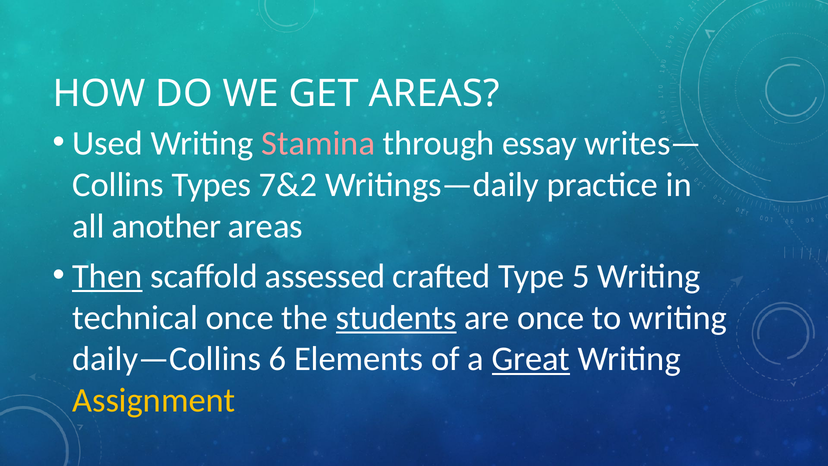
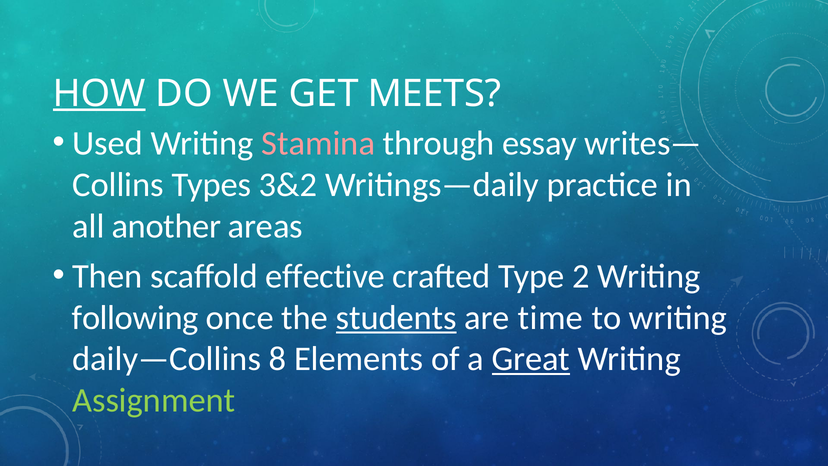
HOW underline: none -> present (99, 93)
GET AREAS: AREAS -> MEETS (434, 93)
7&2: 7&2 -> 3&2 (288, 185)
Then underline: present -> none (107, 276)
assessed: assessed -> effective (325, 276)
5: 5 -> 2 (581, 276)
technical: technical -> following (135, 317)
are once: once -> time (551, 317)
6: 6 -> 8 (278, 359)
Assignment colour: yellow -> light green (154, 400)
